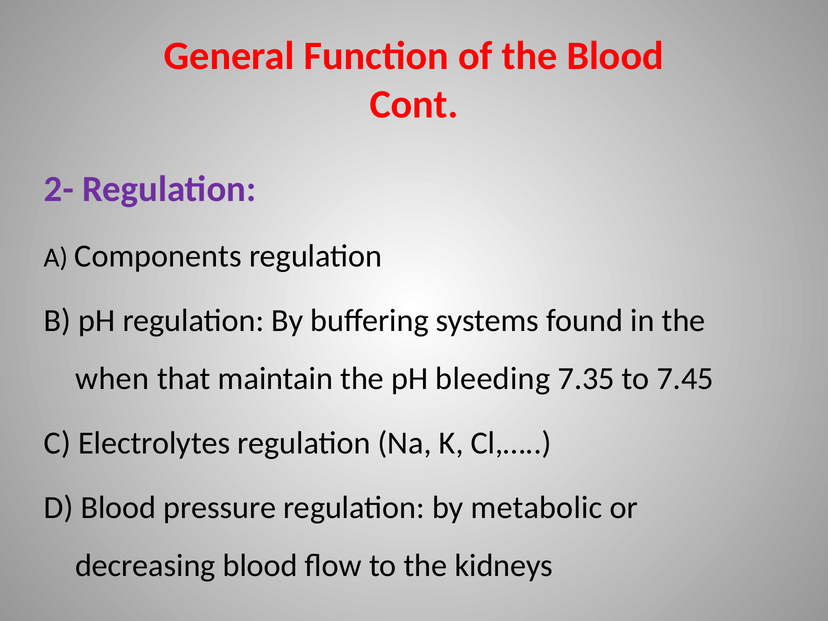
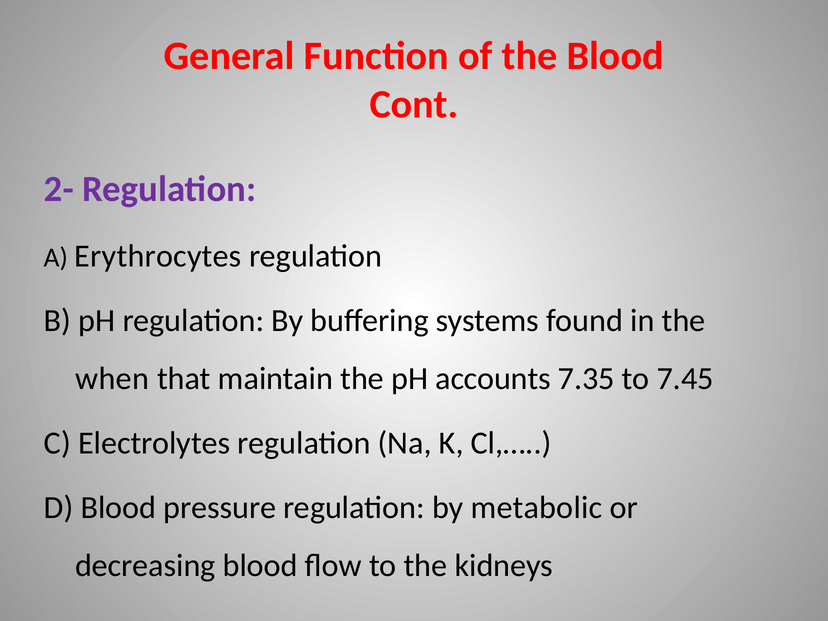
Components: Components -> Erythrocytes (158, 256)
bleeding: bleeding -> accounts (493, 379)
